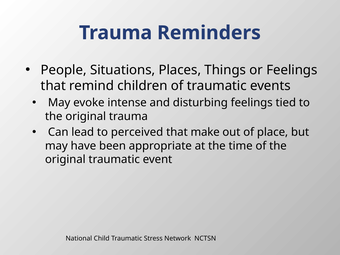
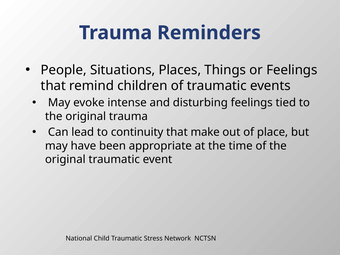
perceived: perceived -> continuity (137, 132)
